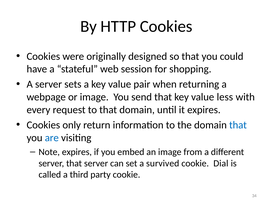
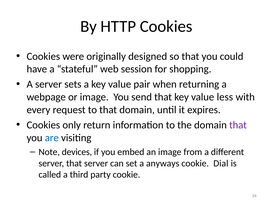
that colour: blue -> purple (238, 125)
Note expires: expires -> devices (77, 152)
survived: survived -> anyways (163, 163)
